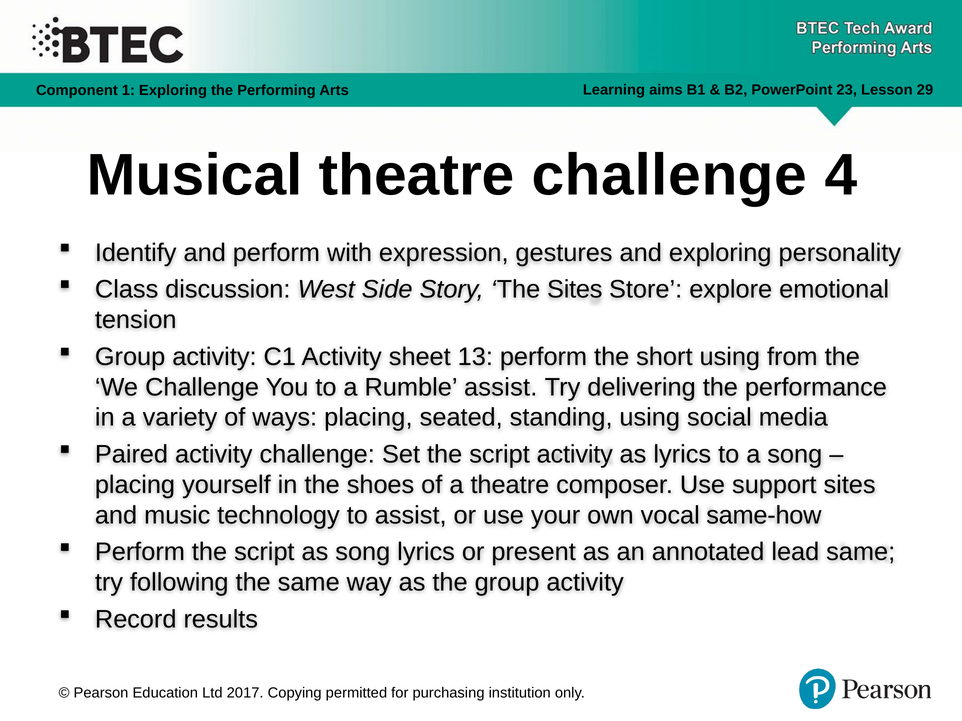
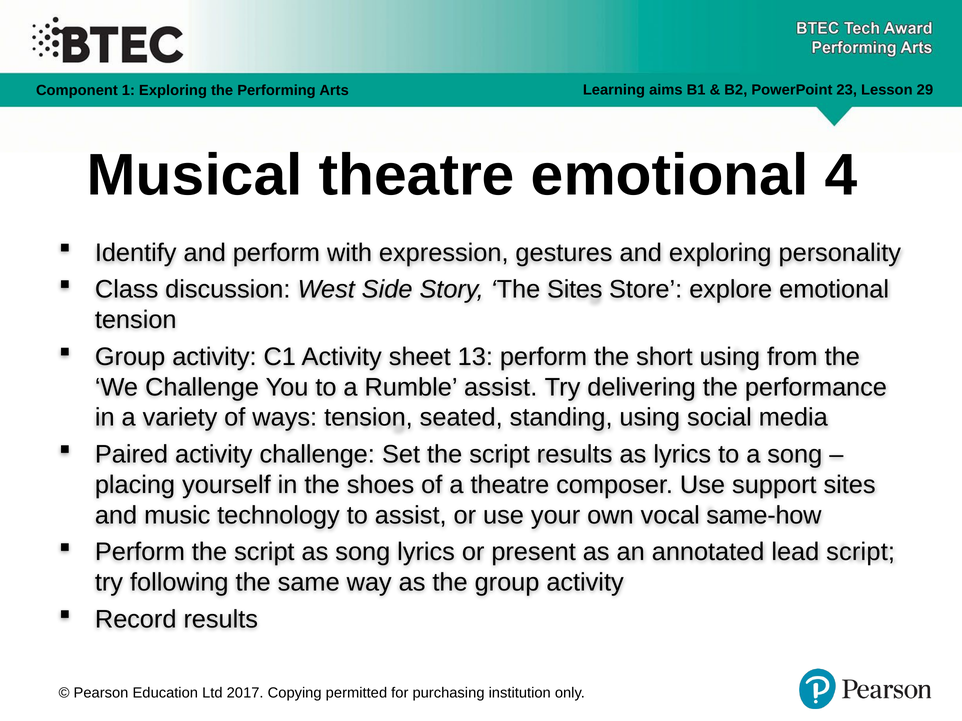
theatre challenge: challenge -> emotional (670, 175)
ways placing: placing -> tension (368, 418)
script activity: activity -> results (575, 455)
lead same: same -> script (861, 553)
